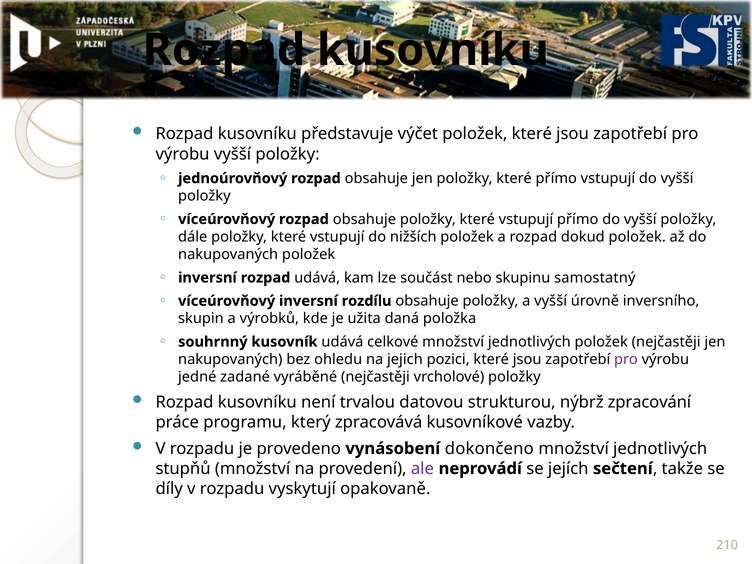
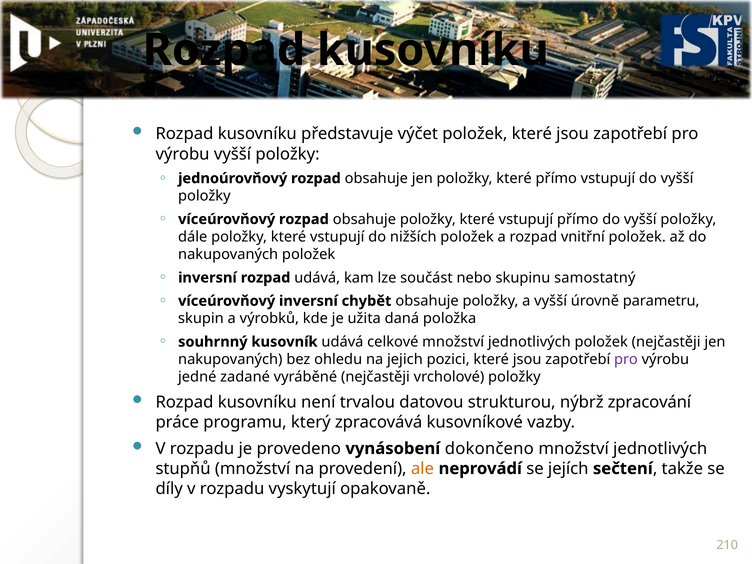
dokud: dokud -> vnitřní (583, 237)
rozdílu: rozdílu -> chybět (367, 301)
inversního: inversního -> parametru (661, 301)
ale colour: purple -> orange (422, 469)
